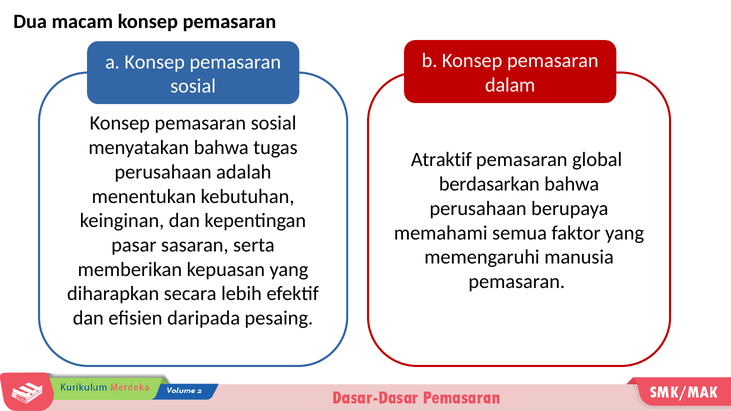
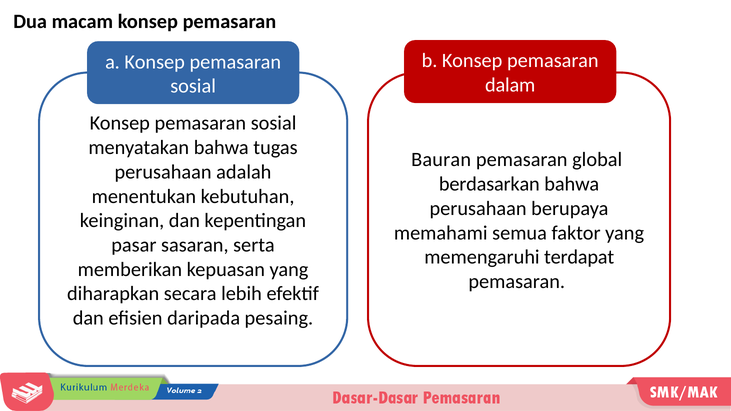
Atraktif: Atraktif -> Bauran (441, 160)
manusia: manusia -> terdapat (579, 257)
